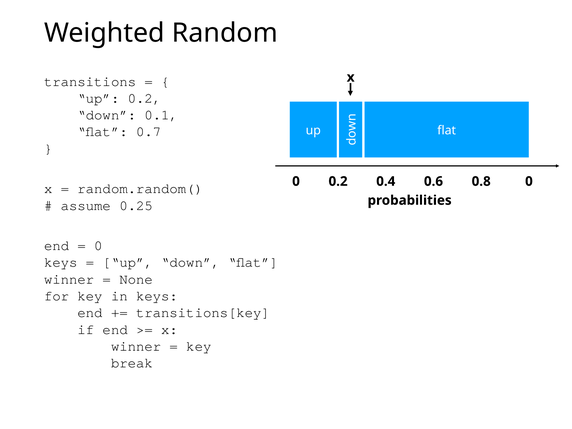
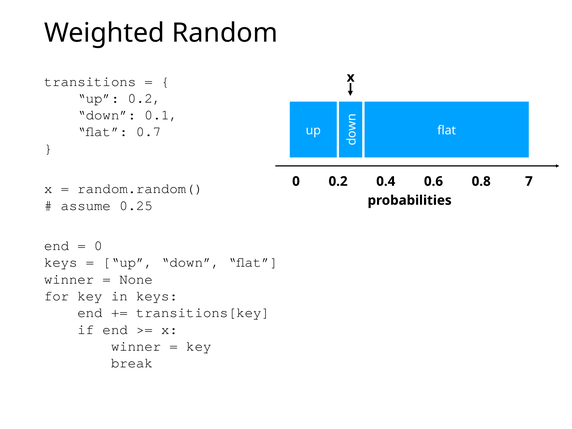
0 0: 0 -> 7 (529, 181)
